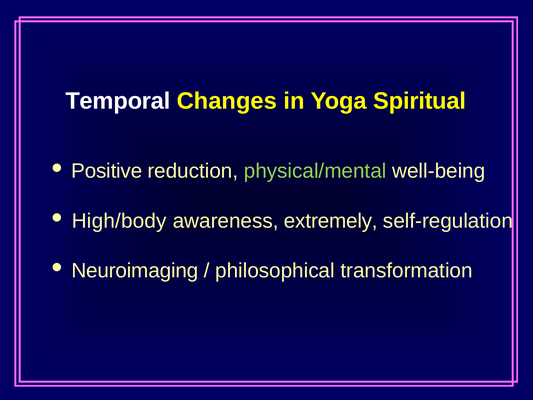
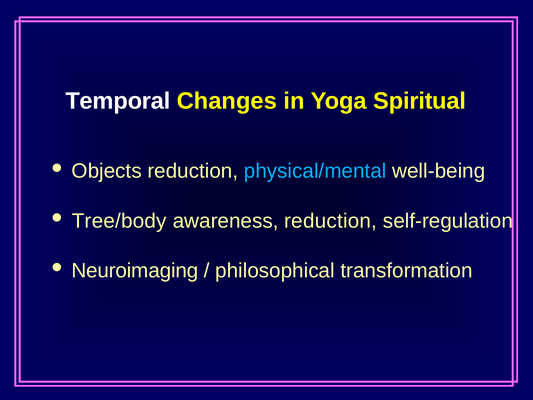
Positive: Positive -> Objects (107, 171)
physical/mental colour: light green -> light blue (315, 171)
High/body: High/body -> Tree/body (119, 221)
awareness extremely: extremely -> reduction (331, 221)
